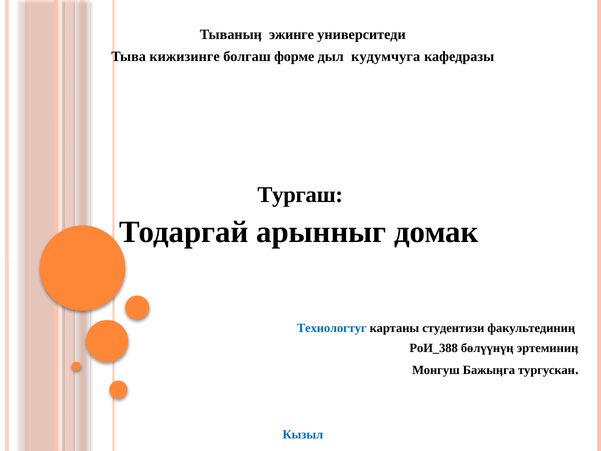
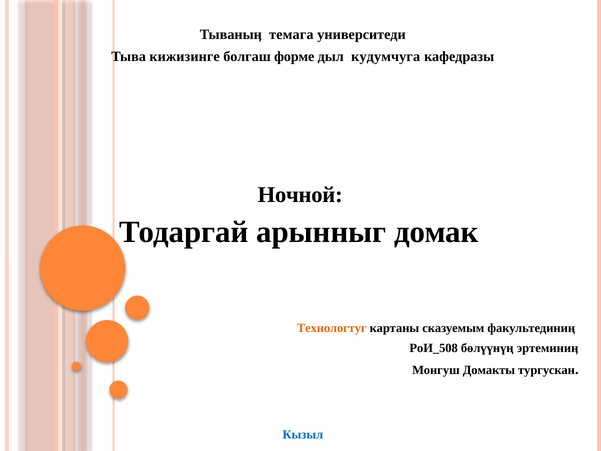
эжинге: эжинге -> темага (291, 35)
Тургаш: Тургаш -> Ночной (300, 194)
Технологтуг colour: blue -> orange (332, 328)
студентизи: студентизи -> сказуемым (453, 328)
РоИ_388: РоИ_388 -> РоИ_508 (434, 348)
Бажыӊга: Бажыӊга -> Домакты (489, 370)
